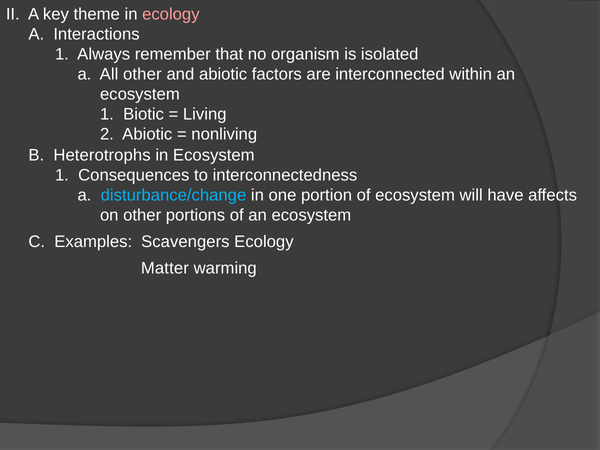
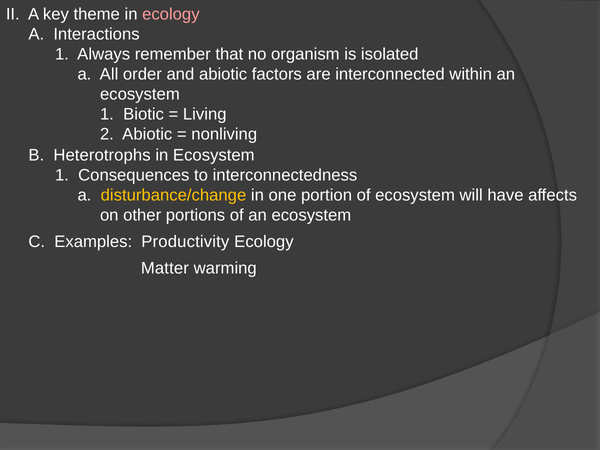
All other: other -> order (142, 74)
disturbance/change colour: light blue -> yellow (173, 195)
Scavengers: Scavengers -> Productivity (185, 242)
